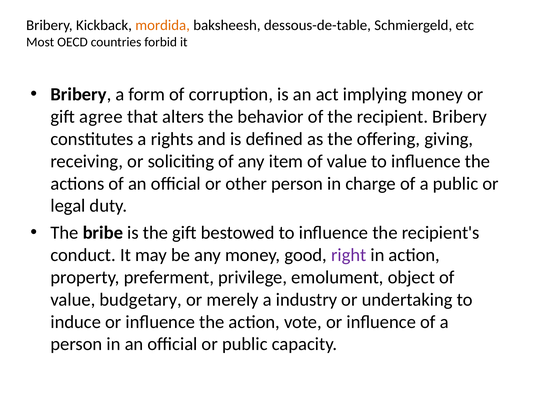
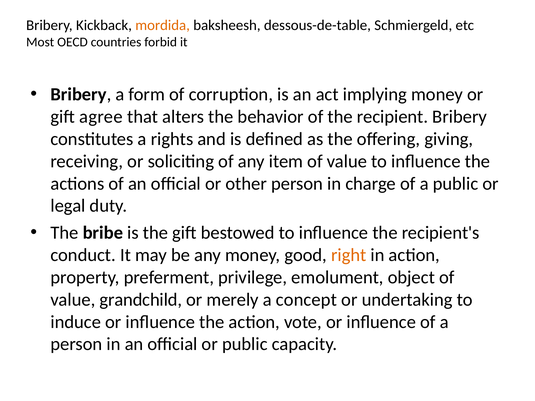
right colour: purple -> orange (349, 255)
budgetary: budgetary -> grandchild (141, 300)
industry: industry -> concept (306, 300)
